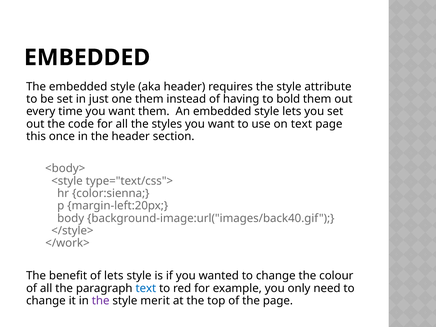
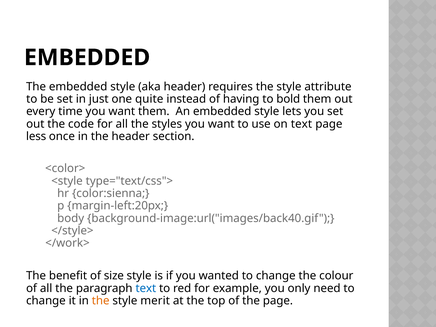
one them: them -> quite (149, 99)
this: this -> less (36, 136)
<body>: <body> -> <color> (65, 169)
of lets: lets -> size (114, 276)
the colour: purple -> orange (101, 301)
